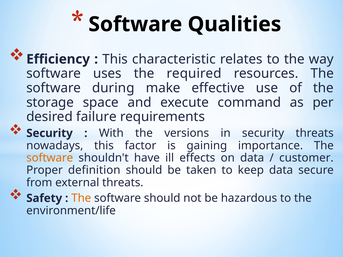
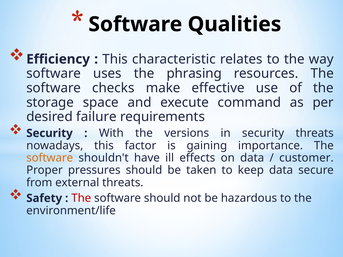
required: required -> phrasing (194, 74)
during: during -> checks (113, 88)
definition: definition -> pressures (94, 170)
The colour: orange -> red (81, 198)
